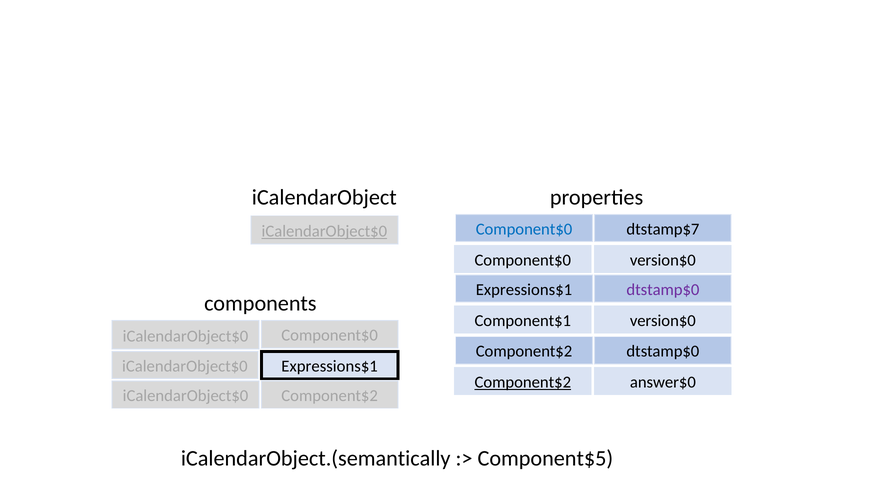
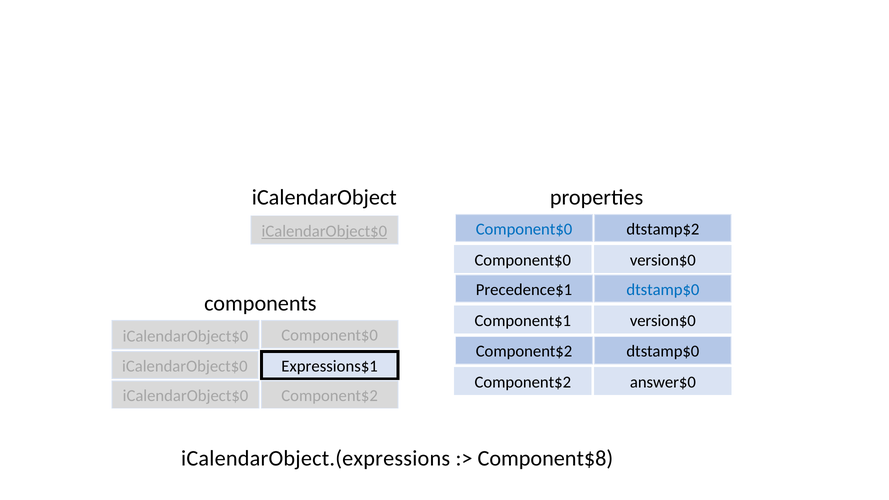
dtstamp$7: dtstamp$7 -> dtstamp$2 (663, 229)
Expressions$1: Expressions$1 -> Precedence$1 (524, 290)
dtstamp$0 colour: purple -> blue (663, 290)
Component$2 underline: present -> none (523, 382)
iCalendarObject.(semantically: iCalendarObject.(semantically -> iCalendarObject.(expressions (316, 459)
Component$5: Component$5 -> Component$8 (545, 459)
